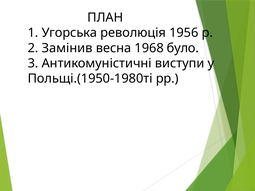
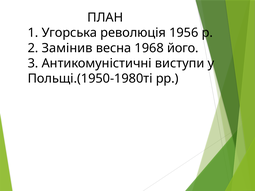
було: було -> його (183, 48)
